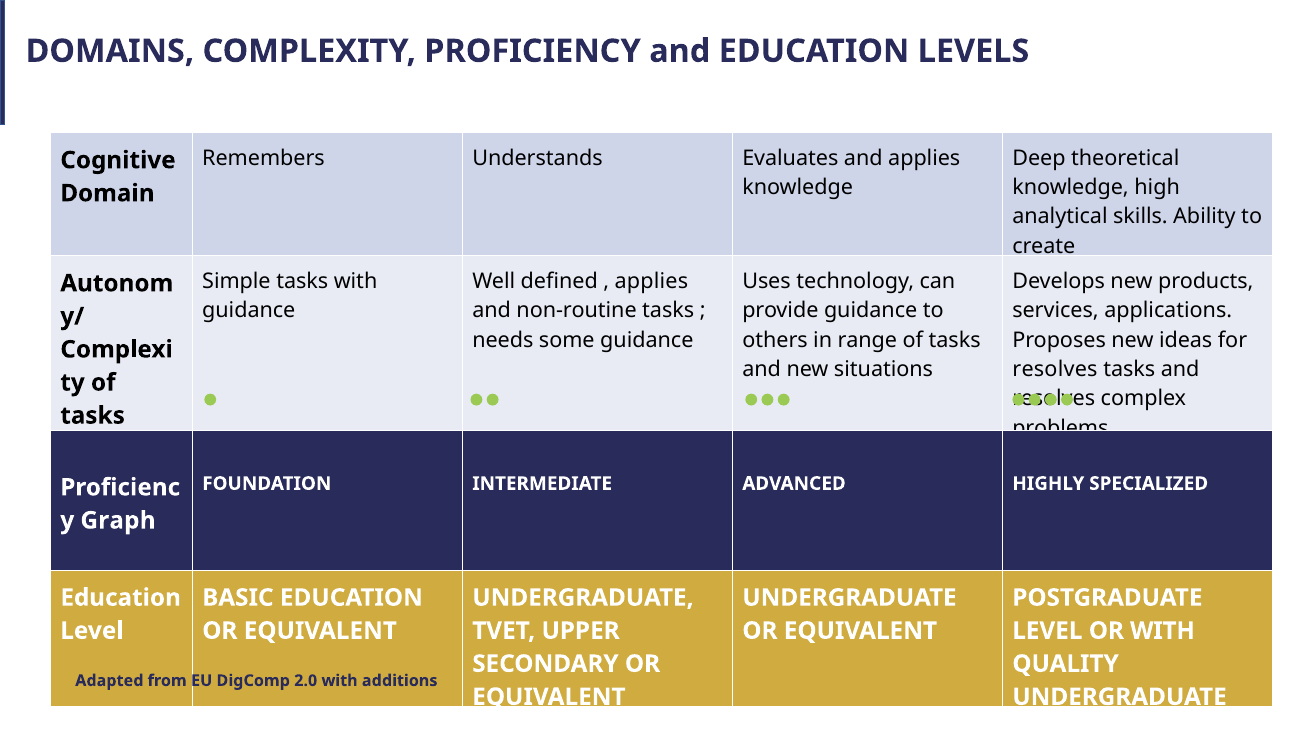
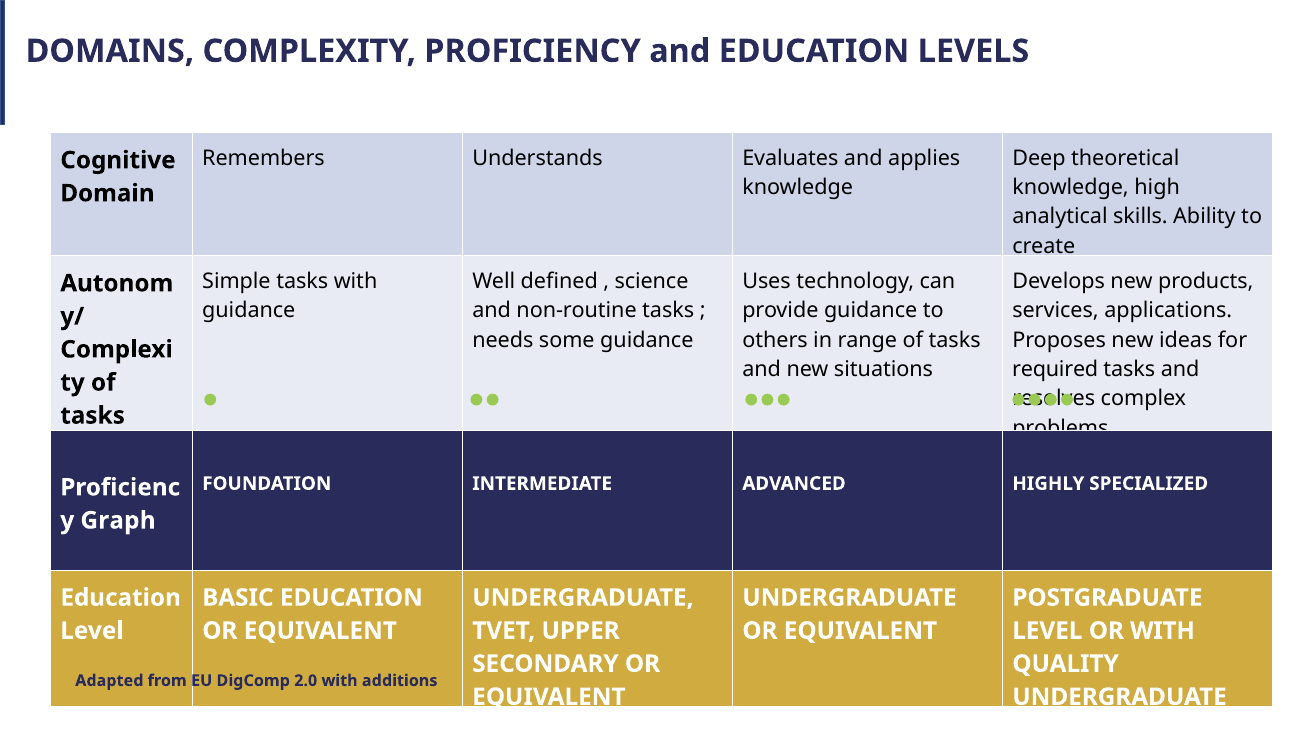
applies: applies -> science (652, 282)
resolves: resolves -> required (1055, 370)
